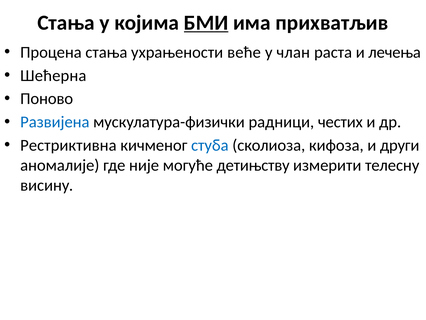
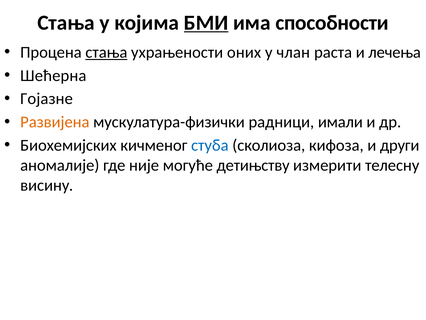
прихватљив: прихватљив -> способности (332, 23)
стања underline: none -> present (106, 52)
веће: веће -> оних (244, 52)
Поново: Поново -> Гојазне (47, 99)
Развијена colour: blue -> orange (55, 122)
честих: честих -> имали (340, 122)
Рестриктивна: Рестриктивна -> Биохемијских (68, 145)
